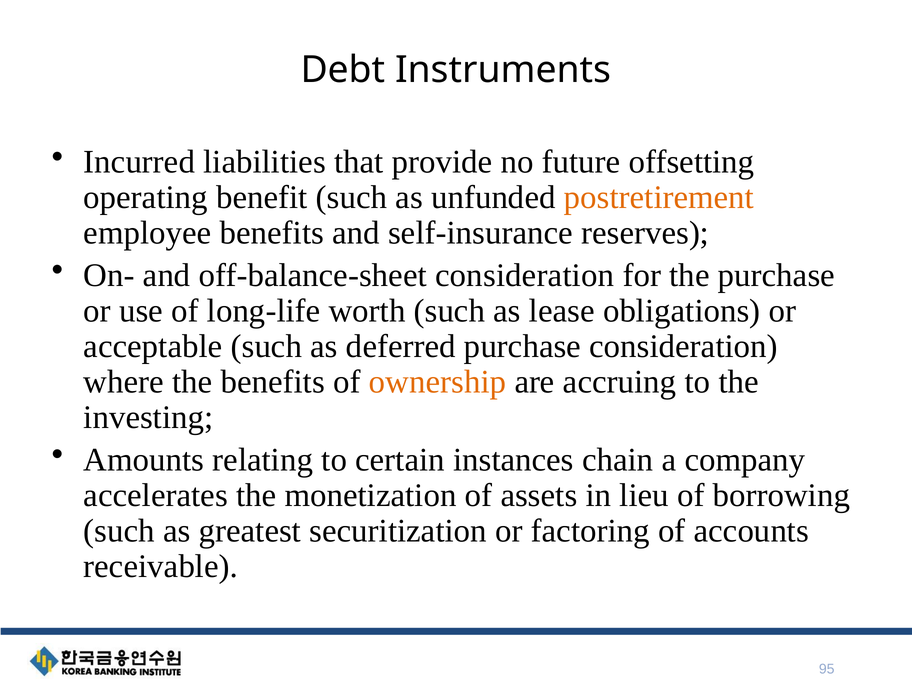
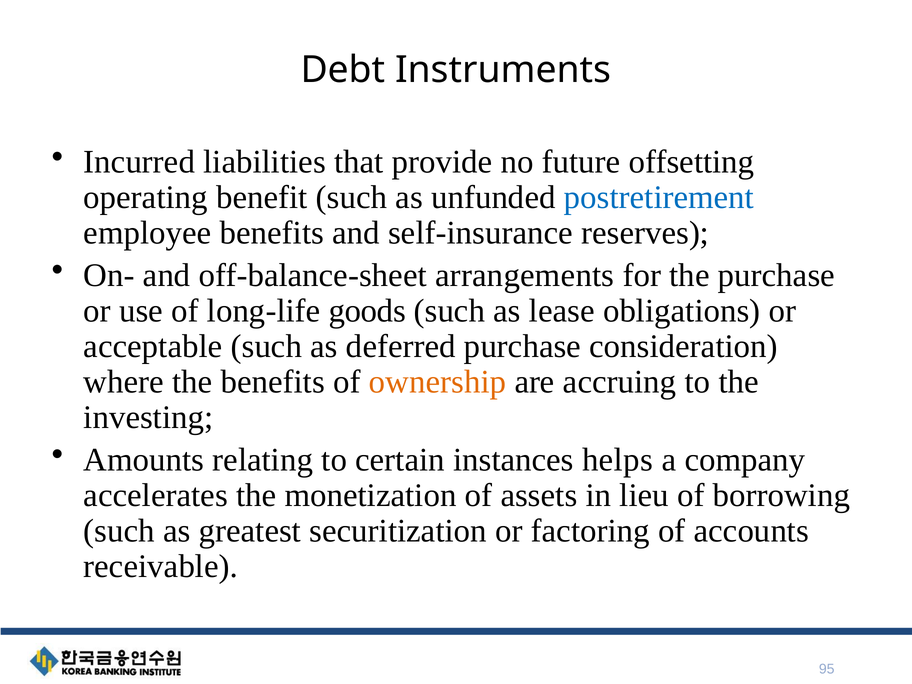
postretirement colour: orange -> blue (659, 198)
off-balance-sheet consideration: consideration -> arrangements (525, 275)
worth: worth -> goods (367, 311)
chain: chain -> helps (618, 460)
